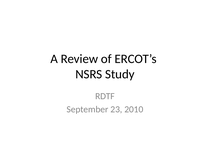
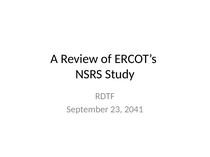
2010: 2010 -> 2041 (134, 110)
